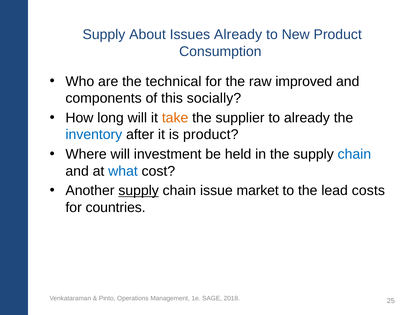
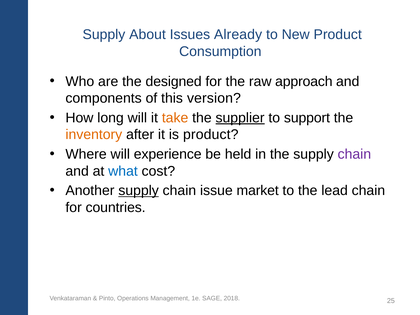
technical: technical -> designed (174, 81)
improved: improved -> approach (304, 81)
socially: socially -> version (214, 98)
supplier underline: none -> present (240, 118)
to already: already -> support (307, 118)
inventory colour: blue -> orange (94, 135)
investment: investment -> experience (168, 154)
chain colour: blue -> purple (354, 154)
lead costs: costs -> chain (368, 191)
